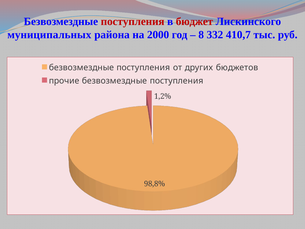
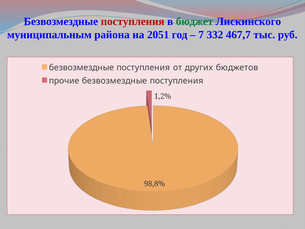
бюджет colour: red -> green (194, 21)
муниципальных: муниципальных -> муниципальным (49, 35)
2000: 2000 -> 2051 (158, 35)
8: 8 -> 7 (201, 35)
410,7: 410,7 -> 467,7 (238, 35)
